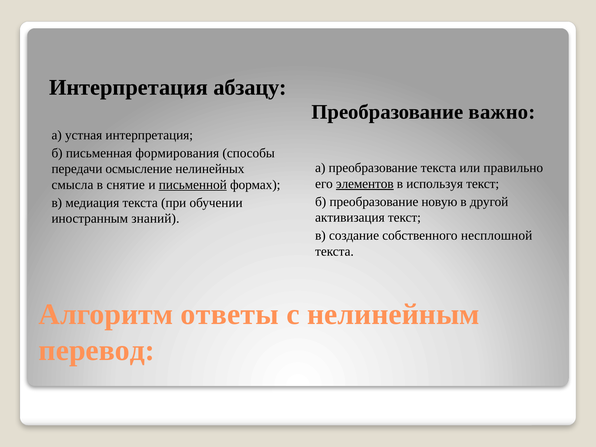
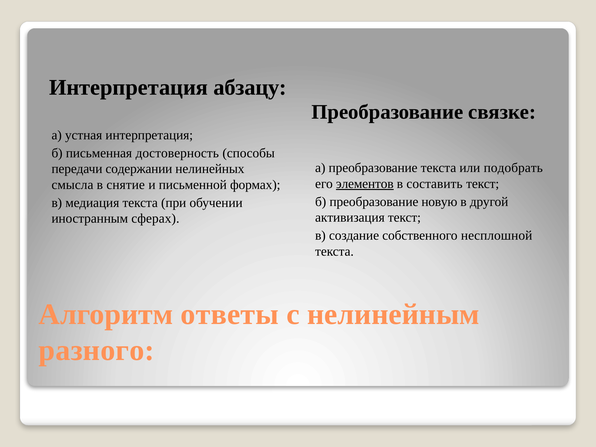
важно: важно -> связке (502, 112)
формирования: формирования -> достоверность (177, 153)
правильно: правильно -> подобрать (513, 168)
осмысление: осмысление -> содержании (139, 169)
используя: используя -> составить (435, 184)
письменной underline: present -> none (193, 185)
знаний: знаний -> сферах (155, 218)
перевод: перевод -> разного (97, 350)
